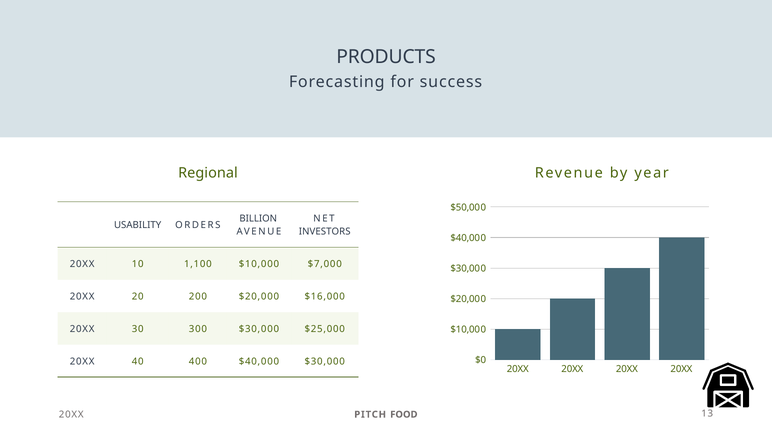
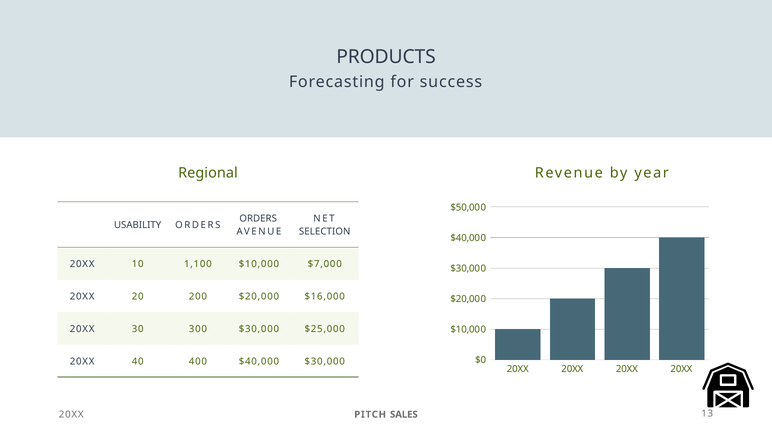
BILLION: BILLION -> ORDERS (258, 219)
INVESTORS: INVESTORS -> SELECTION (325, 232)
FOOD: FOOD -> SALES (404, 415)
